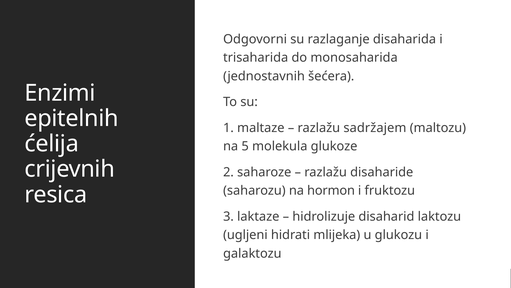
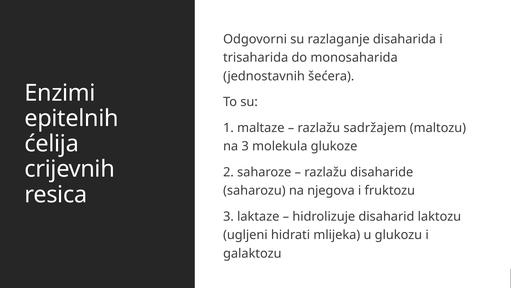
na 5: 5 -> 3 (245, 146)
hormon: hormon -> njegova (331, 190)
